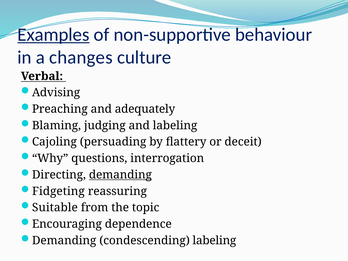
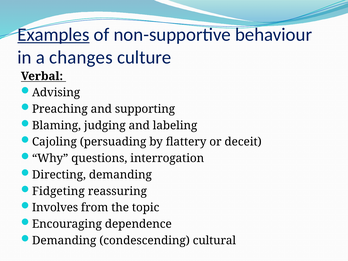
adequately: adequately -> supporting (145, 109)
demanding underline: present -> none (120, 175)
Suitable: Suitable -> Involves (55, 208)
condescending labeling: labeling -> cultural (214, 240)
